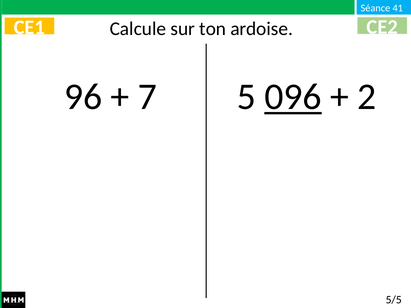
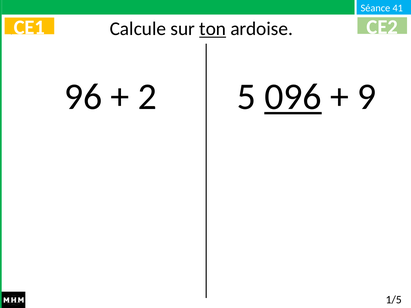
ton underline: none -> present (213, 29)
7: 7 -> 2 (147, 97)
2: 2 -> 9 (367, 97)
5/5: 5/5 -> 1/5 (394, 300)
